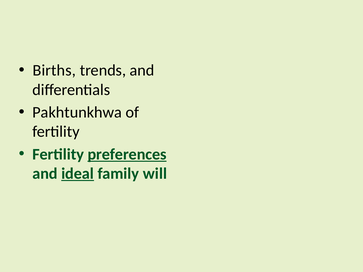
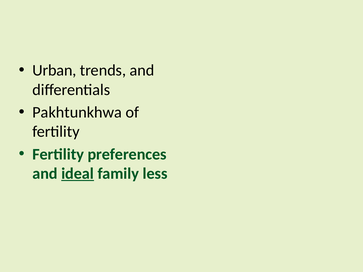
Births: Births -> Urban (54, 70)
preferences underline: present -> none (127, 154)
will: will -> less (155, 174)
